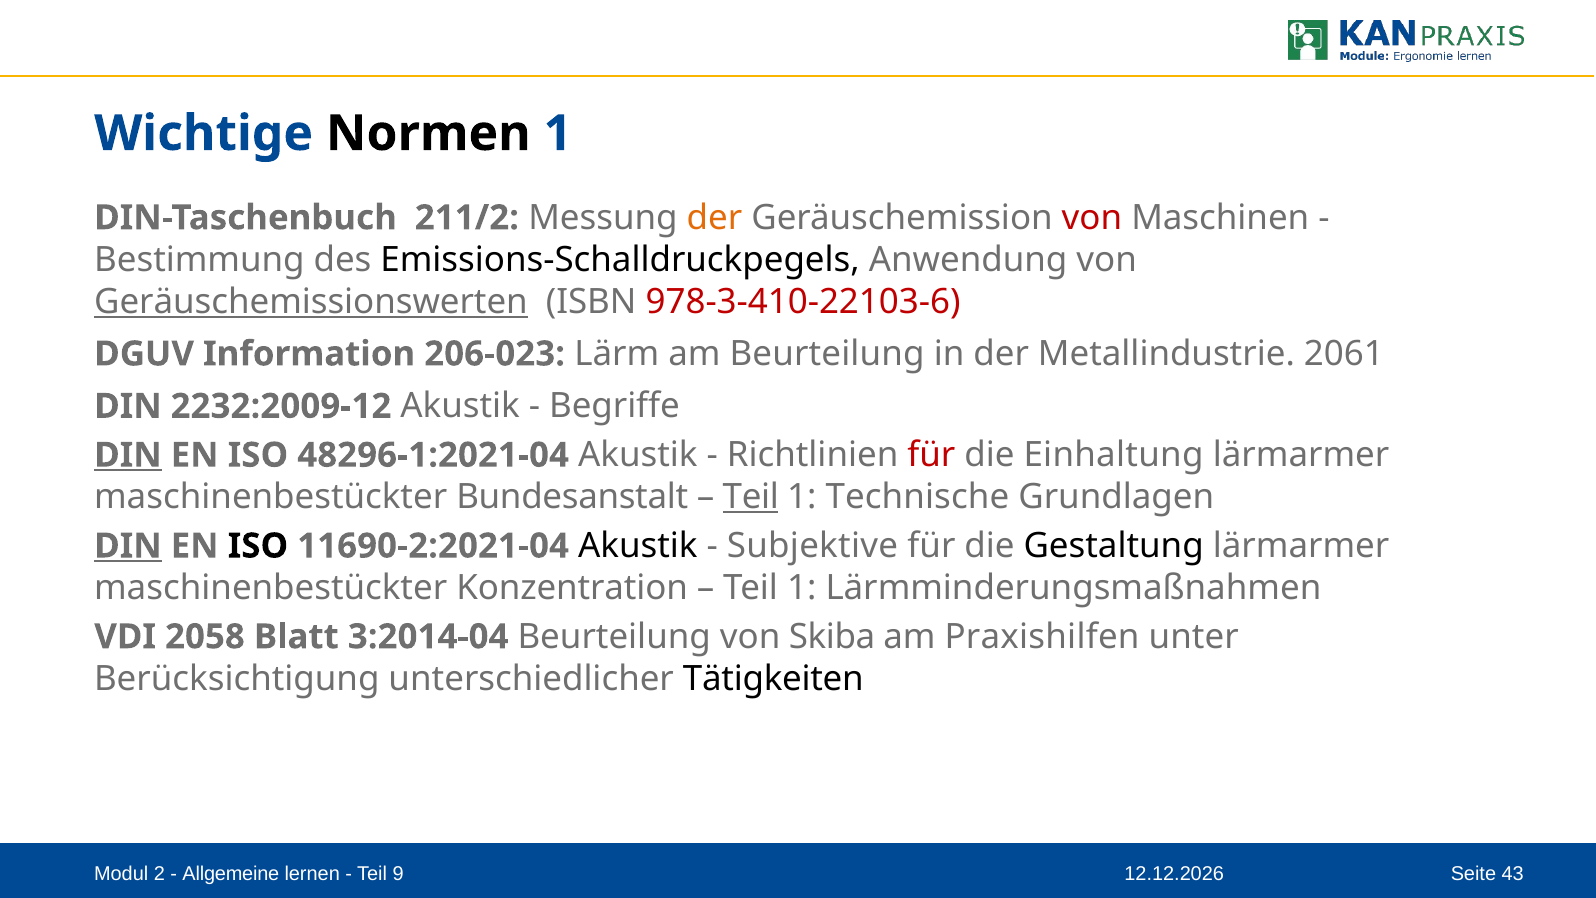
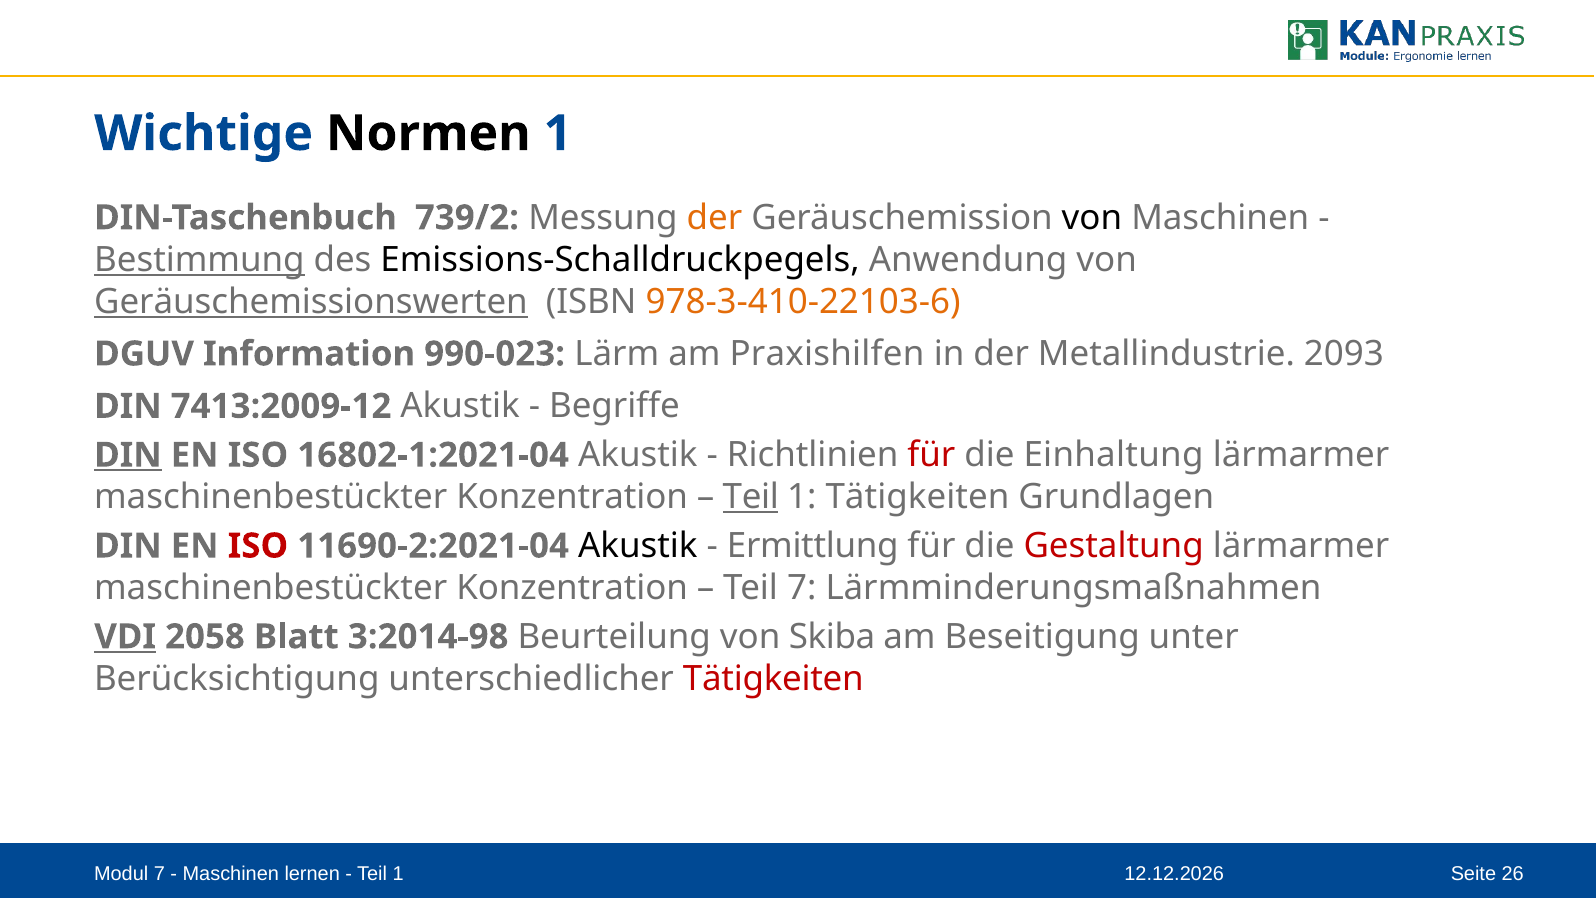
211/2: 211/2 -> 739/2 (467, 218)
von colour: red -> black (1092, 218)
Bestimmung underline: none -> present (199, 260)
978-3-410-22103-6 colour: red -> orange (803, 301)
206-023: 206-023 -> 990-023 (495, 354)
am Beurteilung: Beurteilung -> Praxishilfen (827, 354)
2061: 2061 -> 2093 (1344, 354)
2232:2009-12: 2232:2009-12 -> 7413:2009-12 (281, 406)
48296-1:2021-04: 48296-1:2021-04 -> 16802-1:2021-04 (433, 455)
Bundesanstalt: Bundesanstalt -> Konzentration (572, 497)
1 Technische: Technische -> Tätigkeiten (917, 497)
DIN underline: present -> none (128, 546)
ISO colour: black -> red (258, 546)
Subjektive: Subjektive -> Ermittlung (813, 546)
Gestaltung colour: black -> red (1114, 546)
1: 1 -> 7 (802, 588)
VDI underline: none -> present (125, 637)
3:2014-04: 3:2014-04 -> 3:2014-98 (428, 637)
Praxishilfen: Praxishilfen -> Beseitigung (1042, 637)
Tätigkeiten colour: black -> red (773, 678)
Modul 2: 2 -> 7 (159, 874)
Allgemeine: Allgemeine -> Maschinen (231, 874)
9: 9 -> 1 (398, 874)
43: 43 -> 26 (1513, 874)
